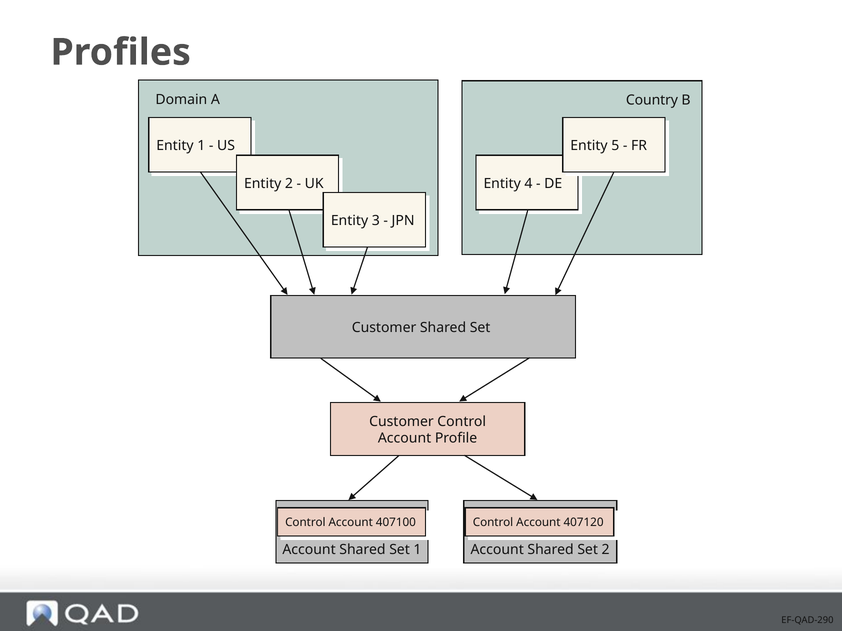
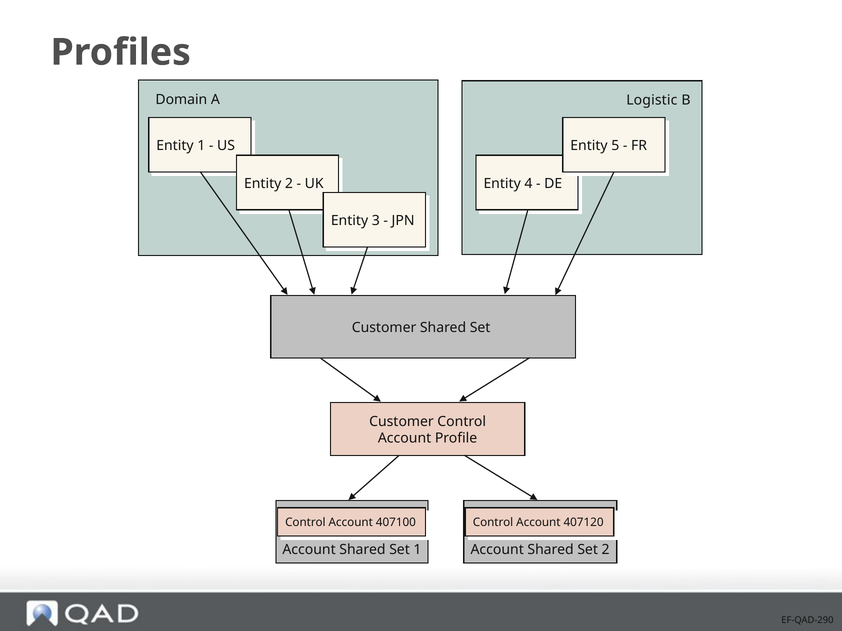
Country: Country -> Logistic (652, 100)
